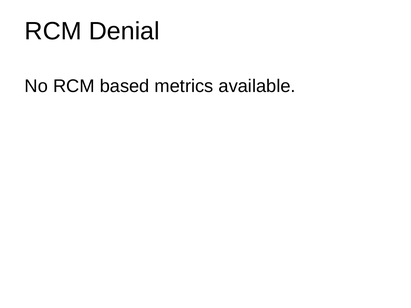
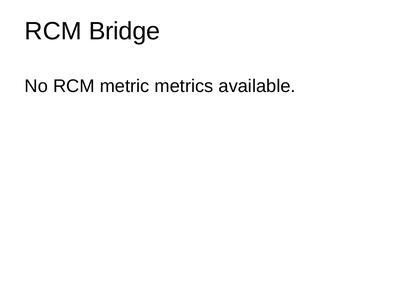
Denial: Denial -> Bridge (124, 31)
based: based -> metric (125, 86)
